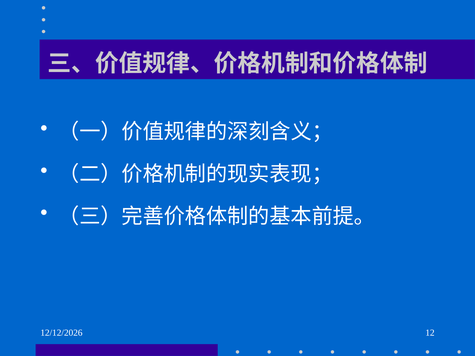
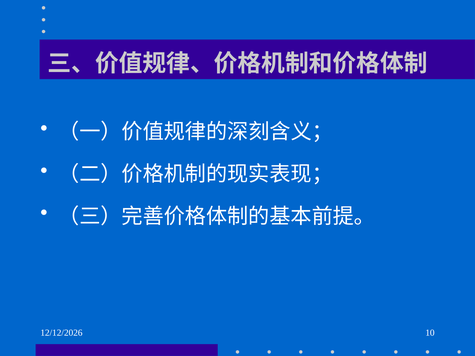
12: 12 -> 10 (430, 333)
